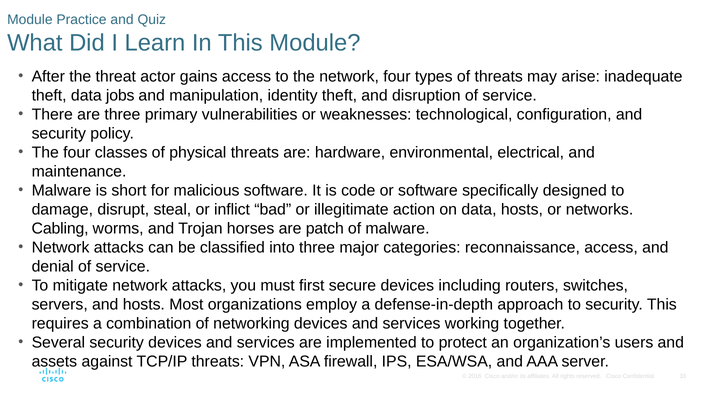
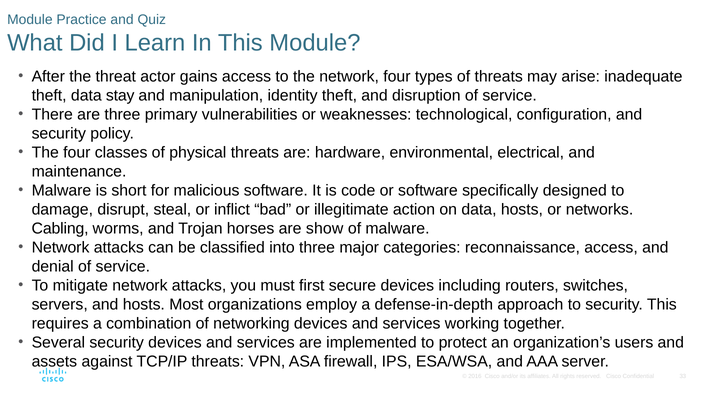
jobs: jobs -> stay (120, 95)
patch: patch -> show (325, 228)
